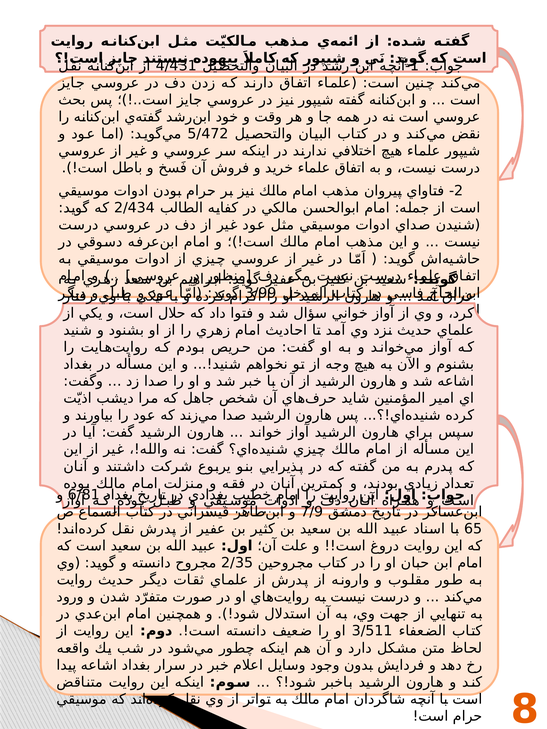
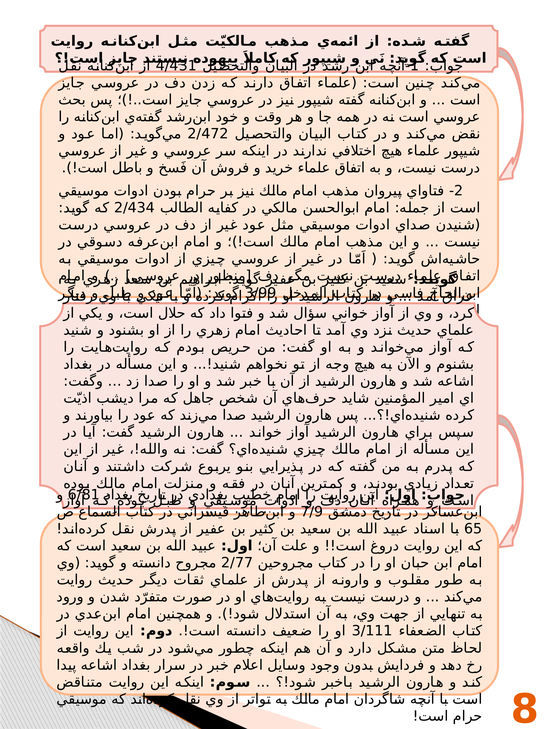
5/472: 5/472 -> 2/472 (208, 134)
2/35: 2/35 -> 2/77 (237, 563)
3/511: 3/511 -> 3/111 (372, 631)
